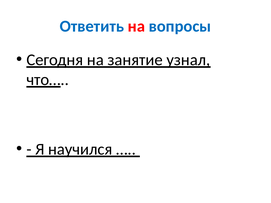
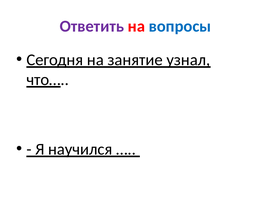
Ответить colour: blue -> purple (92, 26)
